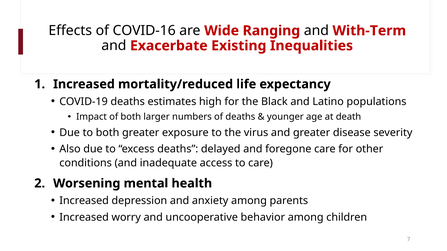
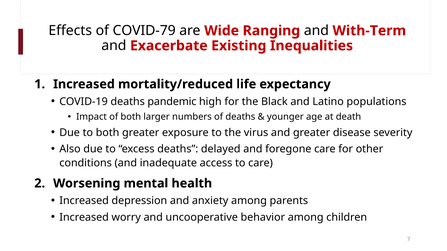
COVID-16: COVID-16 -> COVID-79 (144, 31)
estimates: estimates -> pandemic (172, 102)
